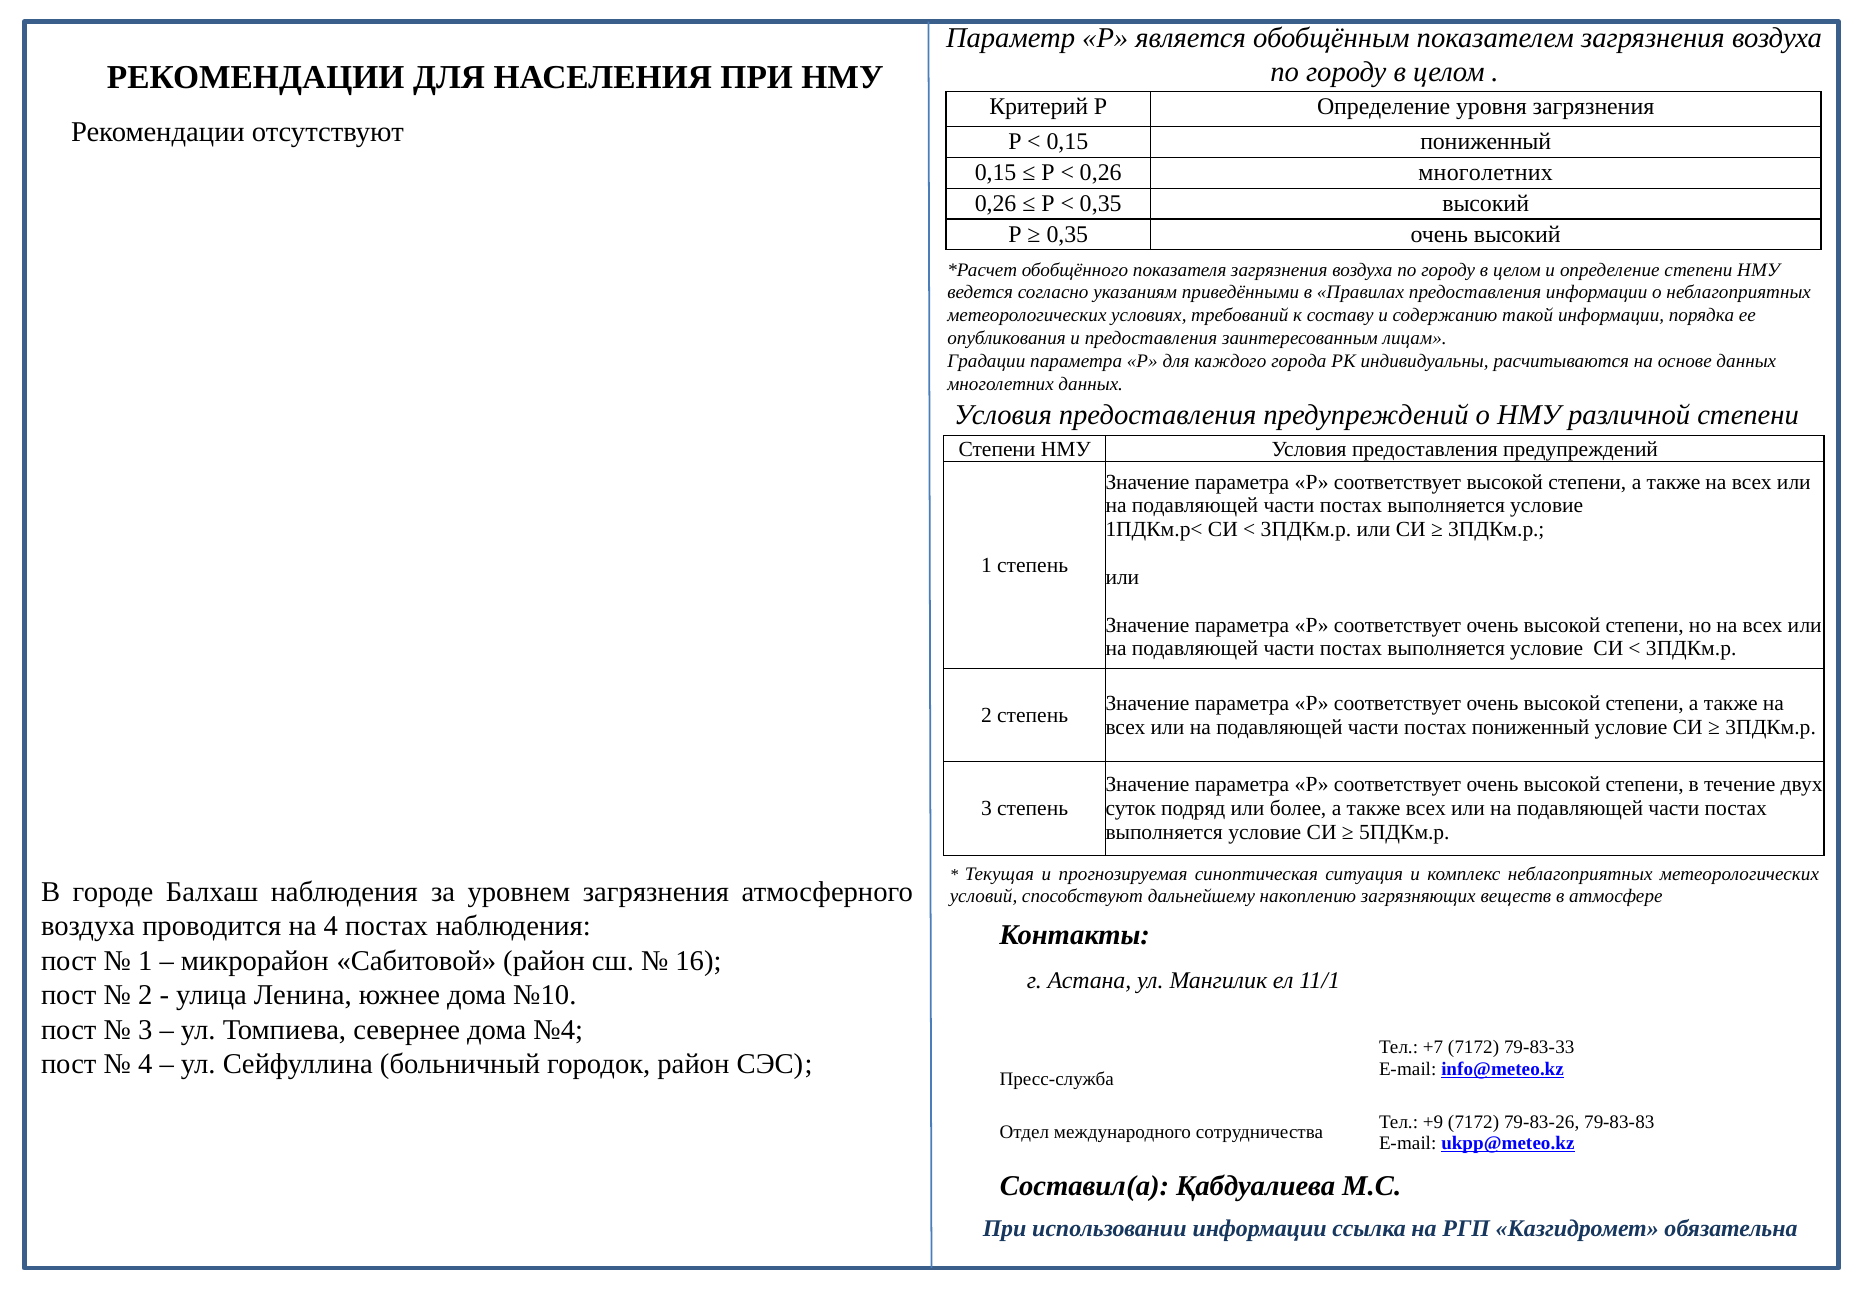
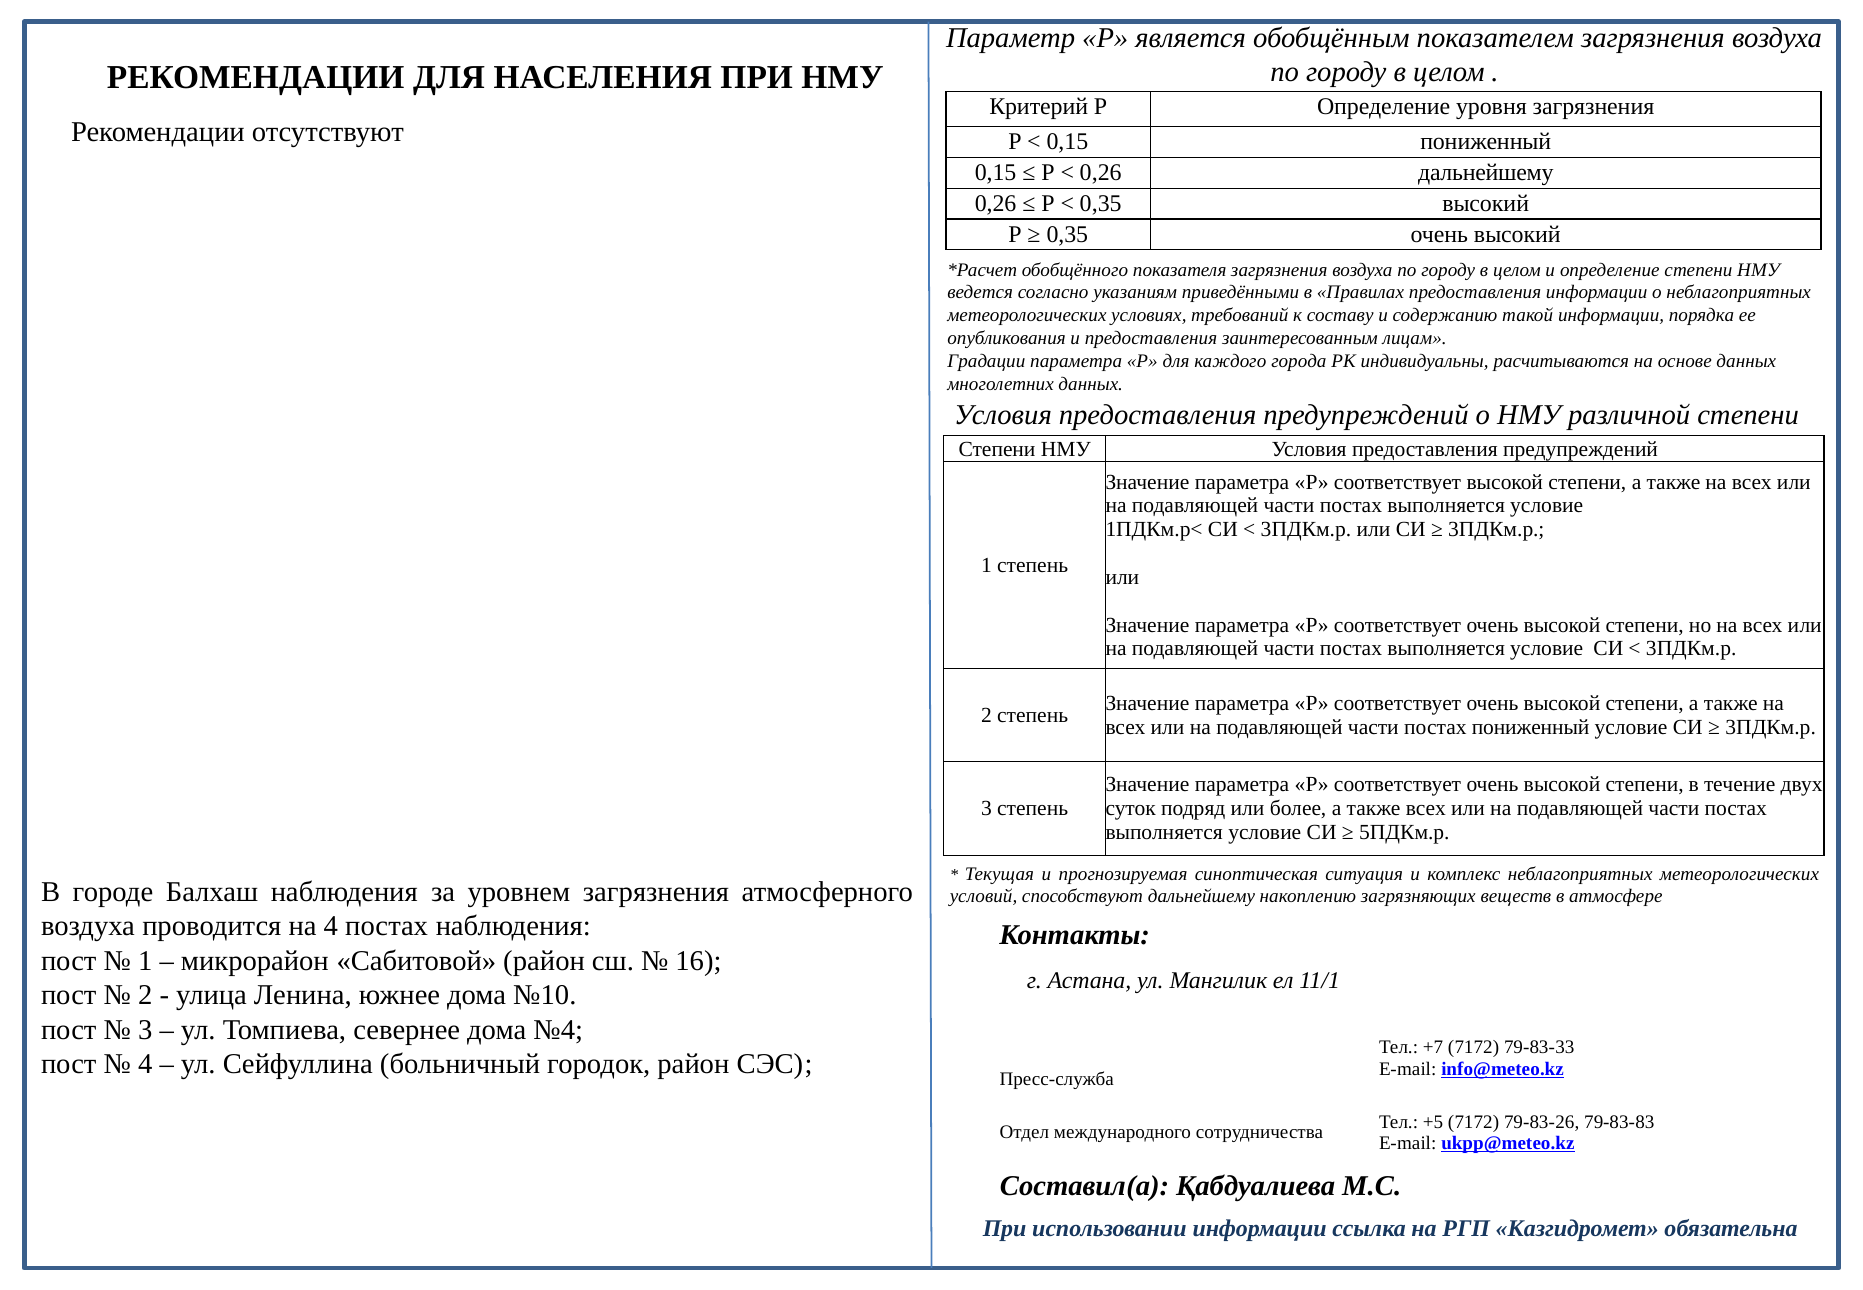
0,26 многолетних: многолетних -> дальнейшему (1486, 173)
+9: +9 -> +5 (1433, 1122)
